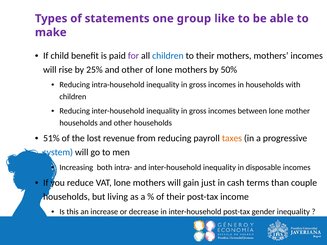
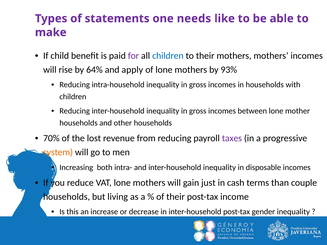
group: group -> needs (194, 19)
25%: 25% -> 64% (94, 70)
other: other -> apply (132, 70)
50%: 50% -> 93% (229, 70)
51%: 51% -> 70% (51, 138)
taxes colour: orange -> purple (232, 138)
system colour: blue -> orange (58, 152)
